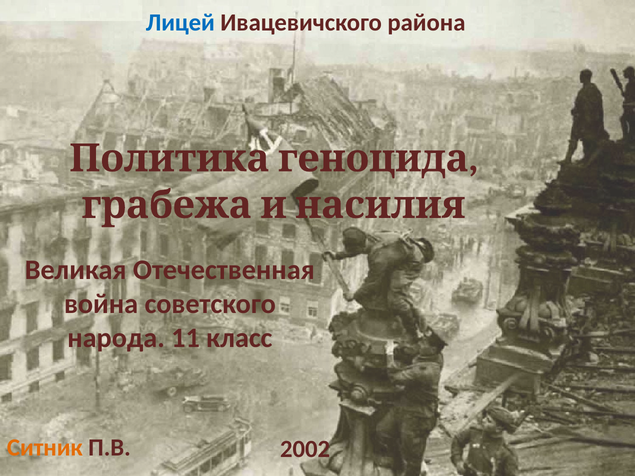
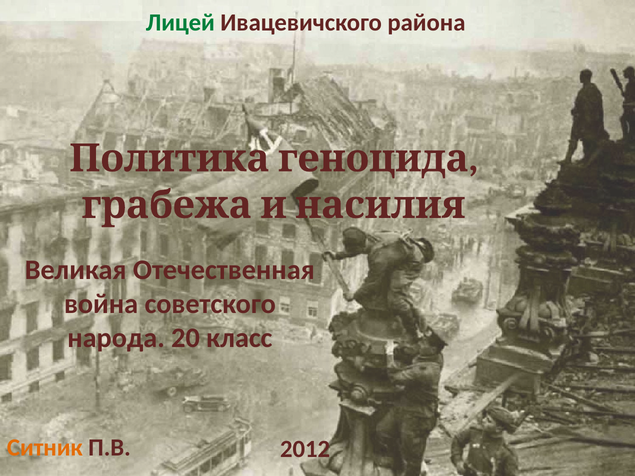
Лицей colour: blue -> green (180, 22)
11: 11 -> 20 (186, 338)
2002: 2002 -> 2012 (305, 449)
